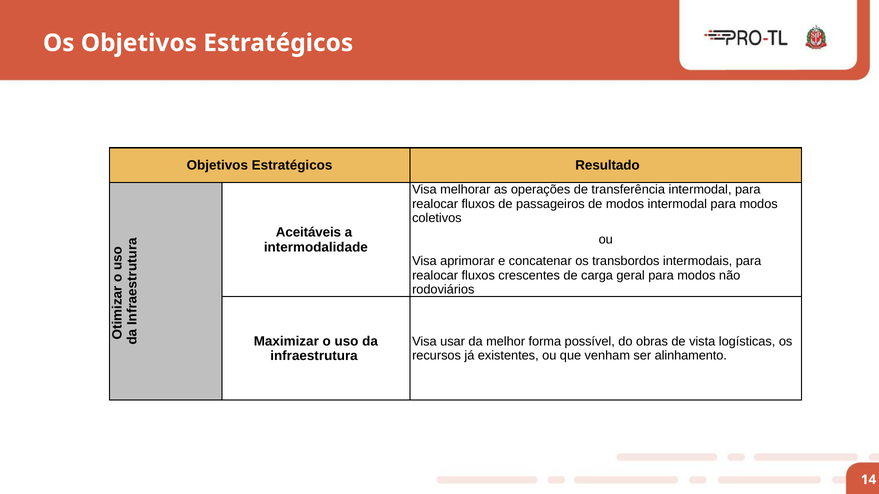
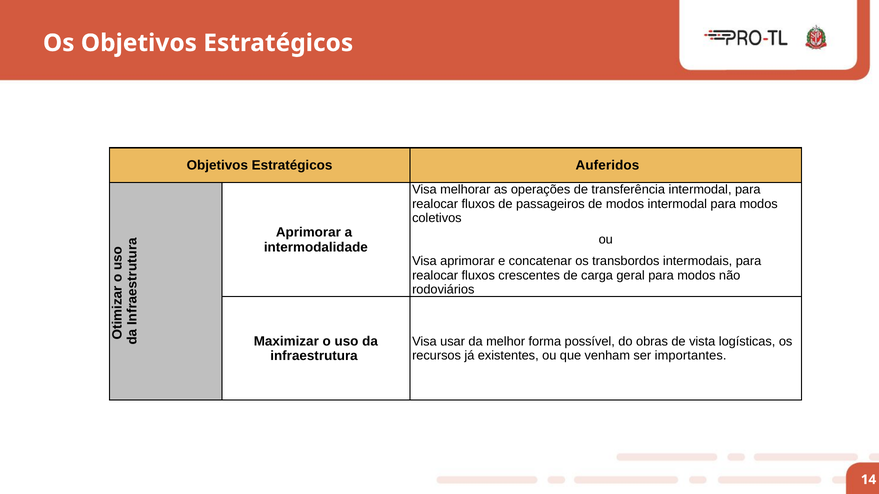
Resultado: Resultado -> Auferidos (607, 165)
Aceitáveis: Aceitáveis -> Aprimorar (308, 232)
alinhamento: alinhamento -> importantes (691, 356)
